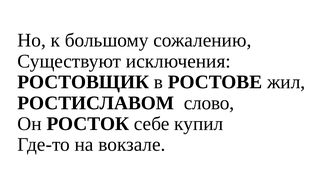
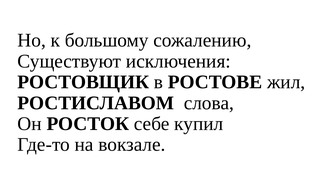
слово: слово -> слова (209, 103)
